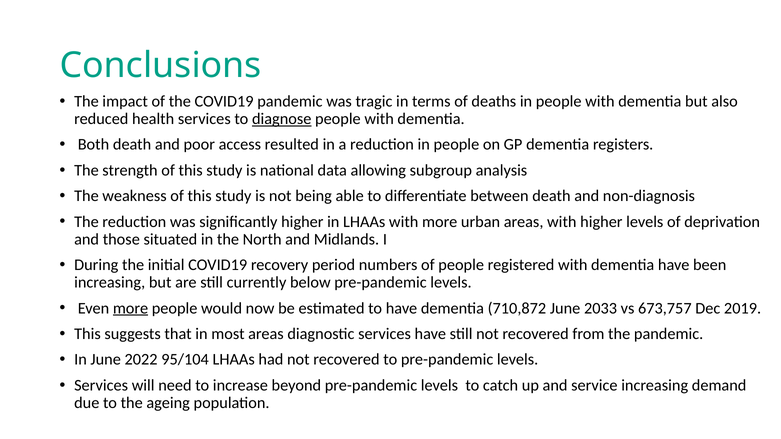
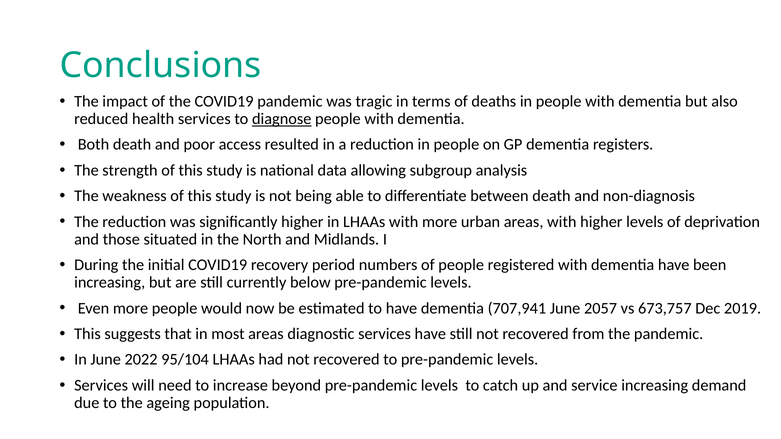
more underline: present -> none (131, 308)
710,872: 710,872 -> 707,941 (517, 308)
2033: 2033 -> 2057 (601, 308)
